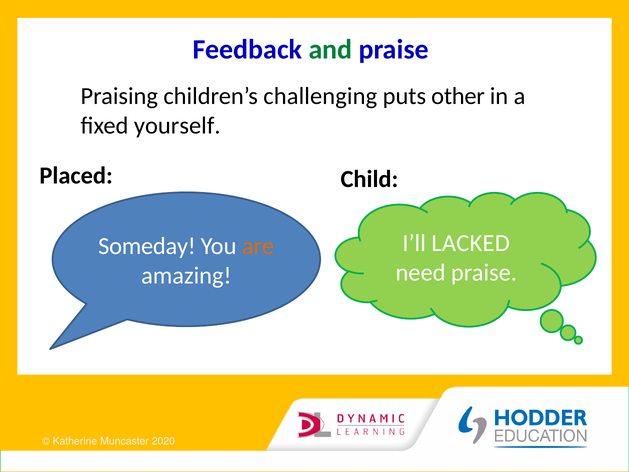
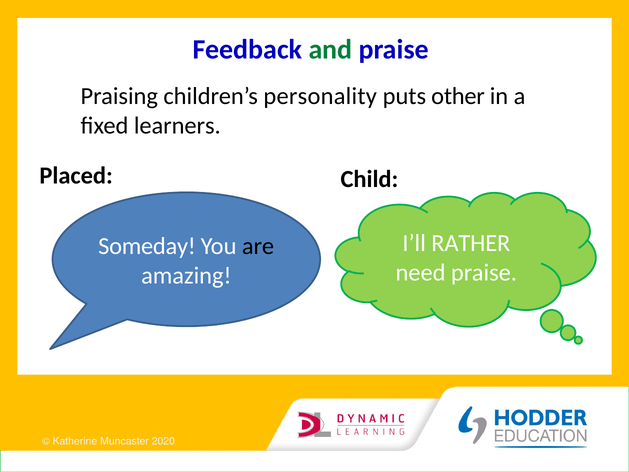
challenging: challenging -> personality (320, 96)
yourself: yourself -> learners (177, 126)
LACKED: LACKED -> RATHER (471, 243)
are colour: orange -> black (258, 246)
